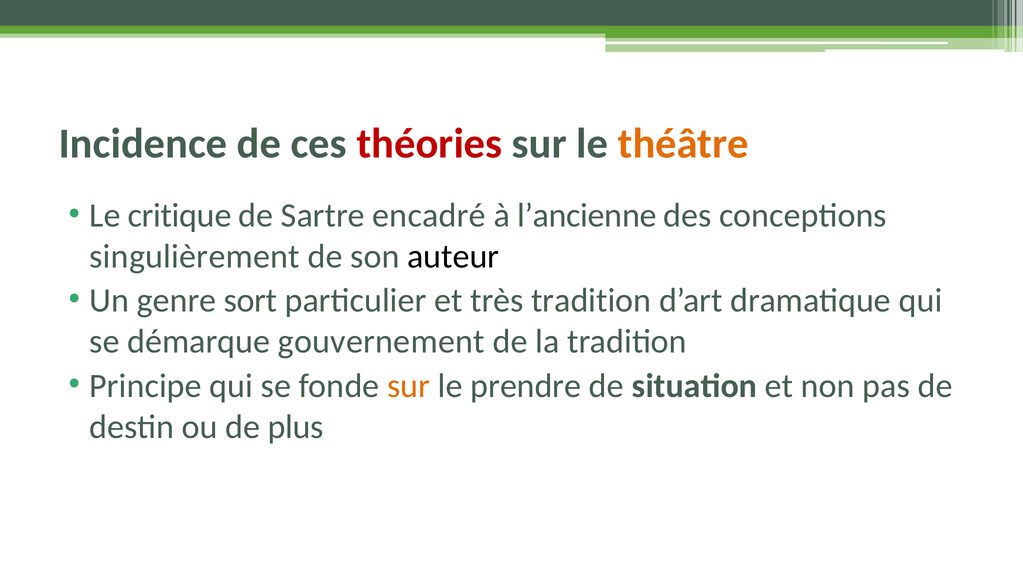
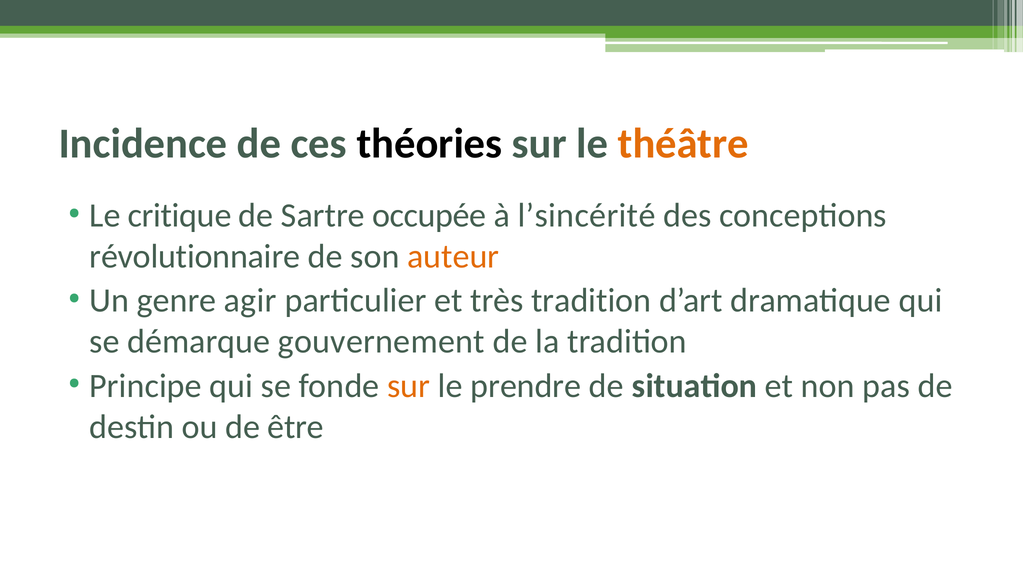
théories colour: red -> black (429, 144)
encadré: encadré -> occupée (429, 215)
l’ancienne: l’ancienne -> l’sincérité (587, 215)
singulièrement: singulièrement -> révolutionnaire (195, 256)
auteur colour: black -> orange (453, 256)
sort: sort -> agir (250, 300)
plus: plus -> être (295, 426)
